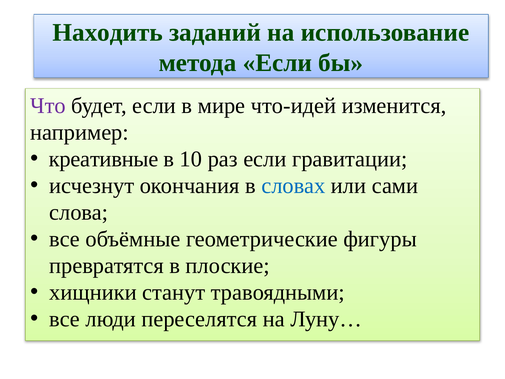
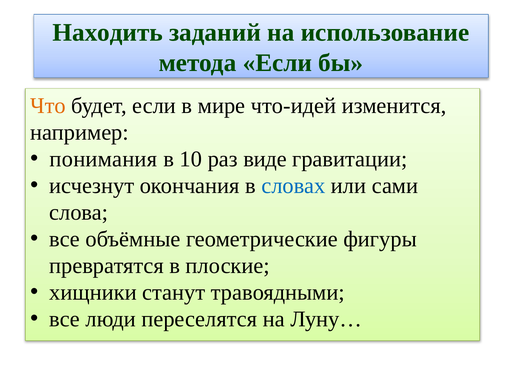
Что colour: purple -> orange (48, 106)
креативные: креативные -> понимания (103, 159)
раз если: если -> виде (265, 159)
